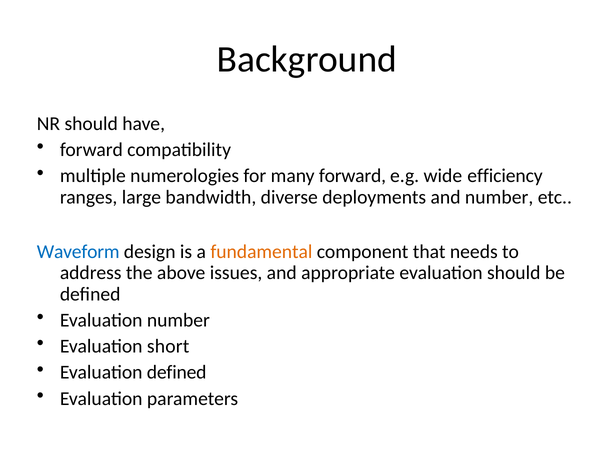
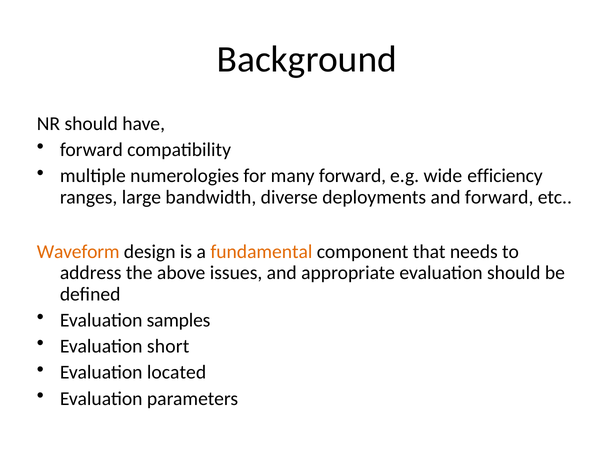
and number: number -> forward (499, 197)
Waveform colour: blue -> orange (78, 252)
Evaluation number: number -> samples (178, 320)
Evaluation defined: defined -> located (177, 372)
